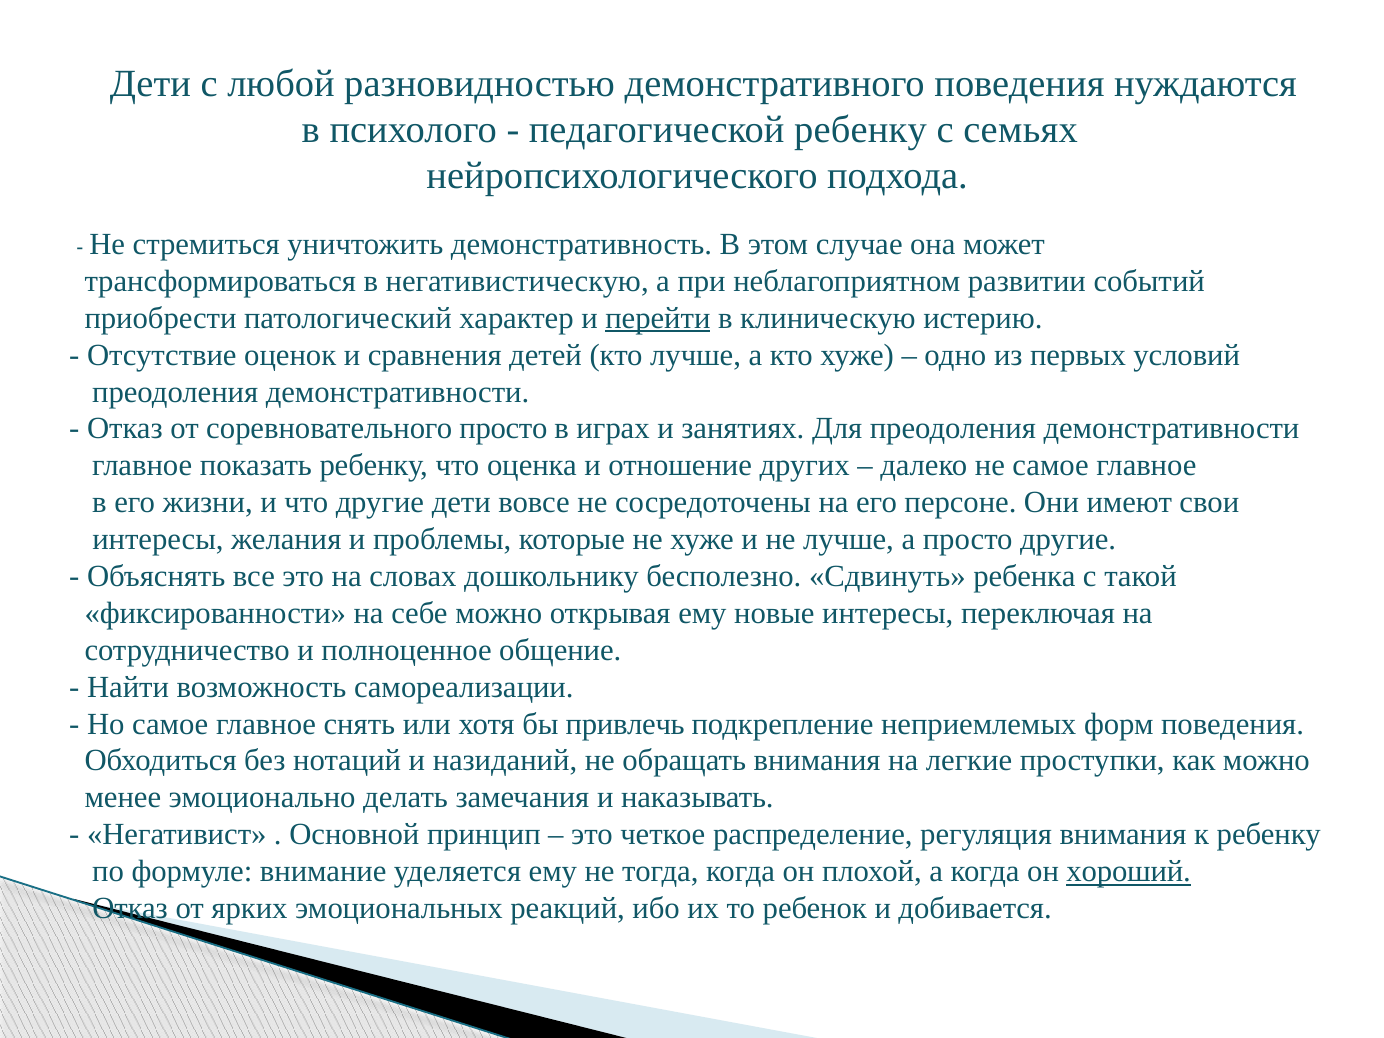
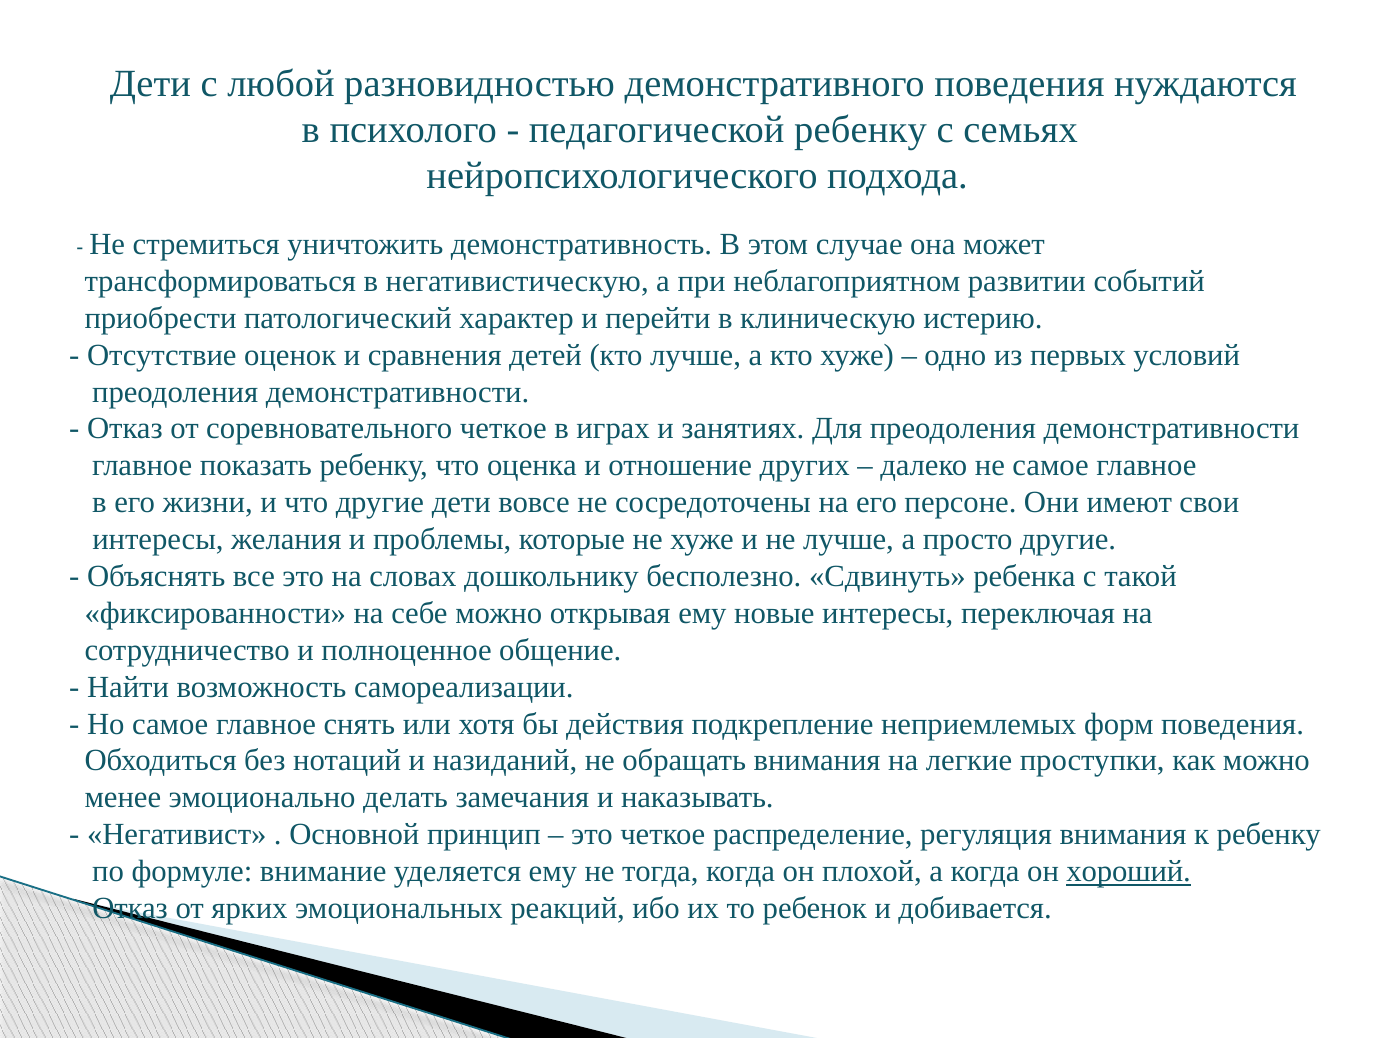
перейти underline: present -> none (658, 318)
соревновательного просто: просто -> четкое (503, 429)
привлечь: привлечь -> действия (625, 724)
